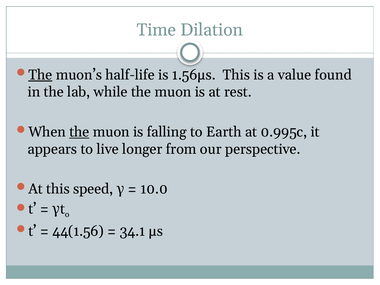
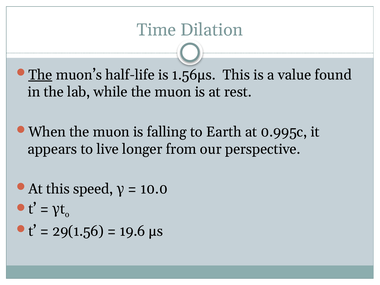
the underline: present -> none (79, 132)
44(1.56: 44(1.56 -> 29(1.56 (78, 231)
34.1: 34.1 -> 19.6 (132, 231)
